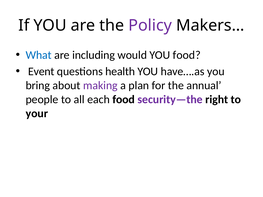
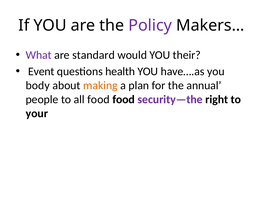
What colour: blue -> purple (39, 55)
including: including -> standard (94, 55)
YOU food: food -> their (187, 55)
bring: bring -> body (38, 86)
making colour: purple -> orange (100, 86)
all each: each -> food (98, 100)
